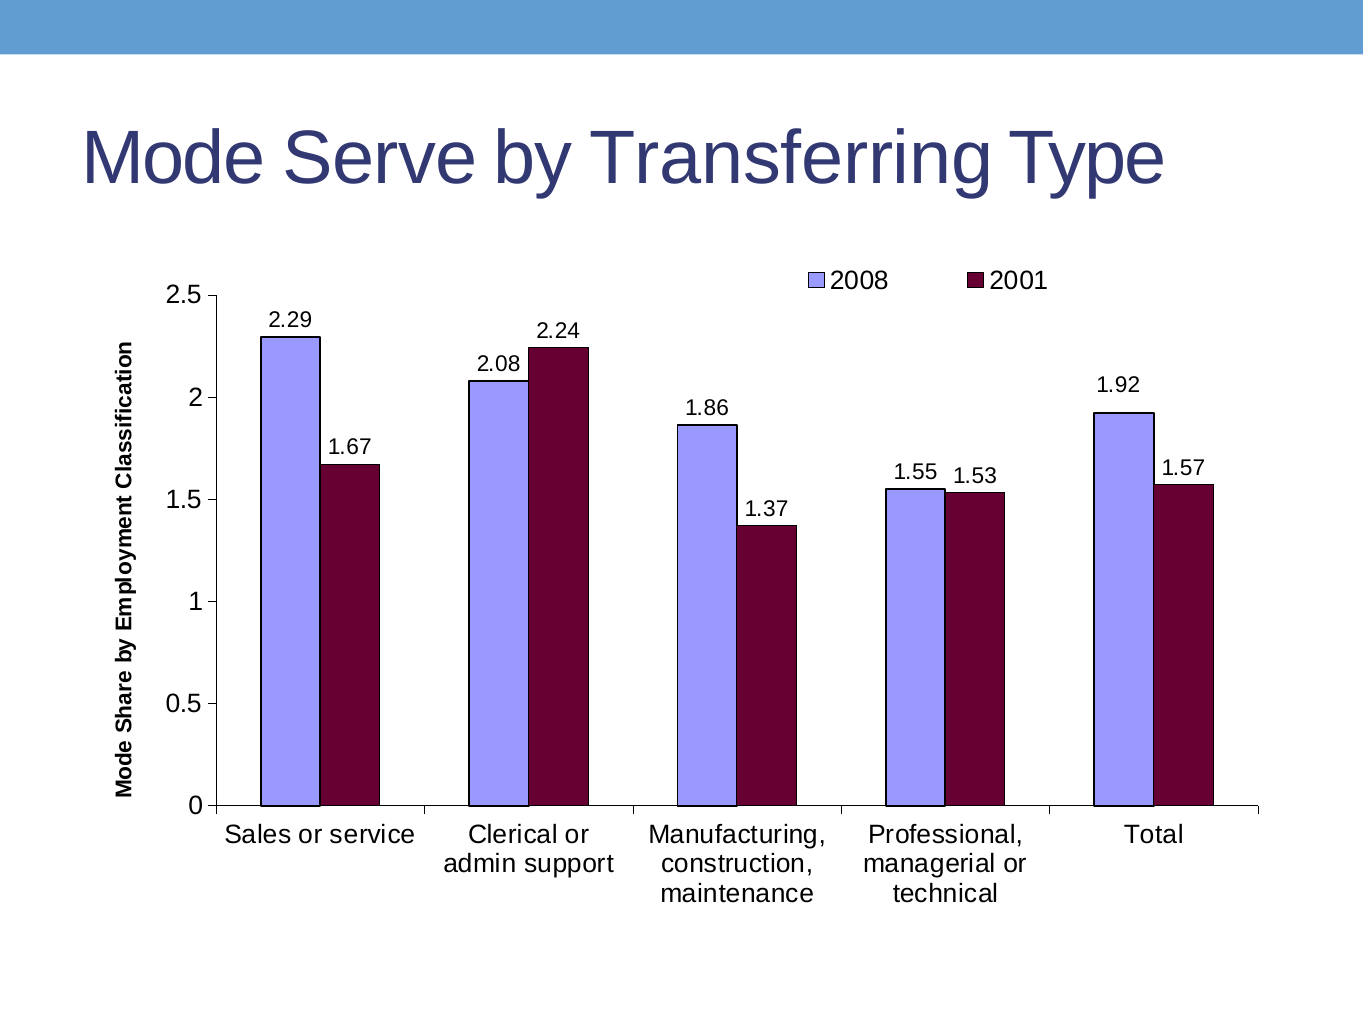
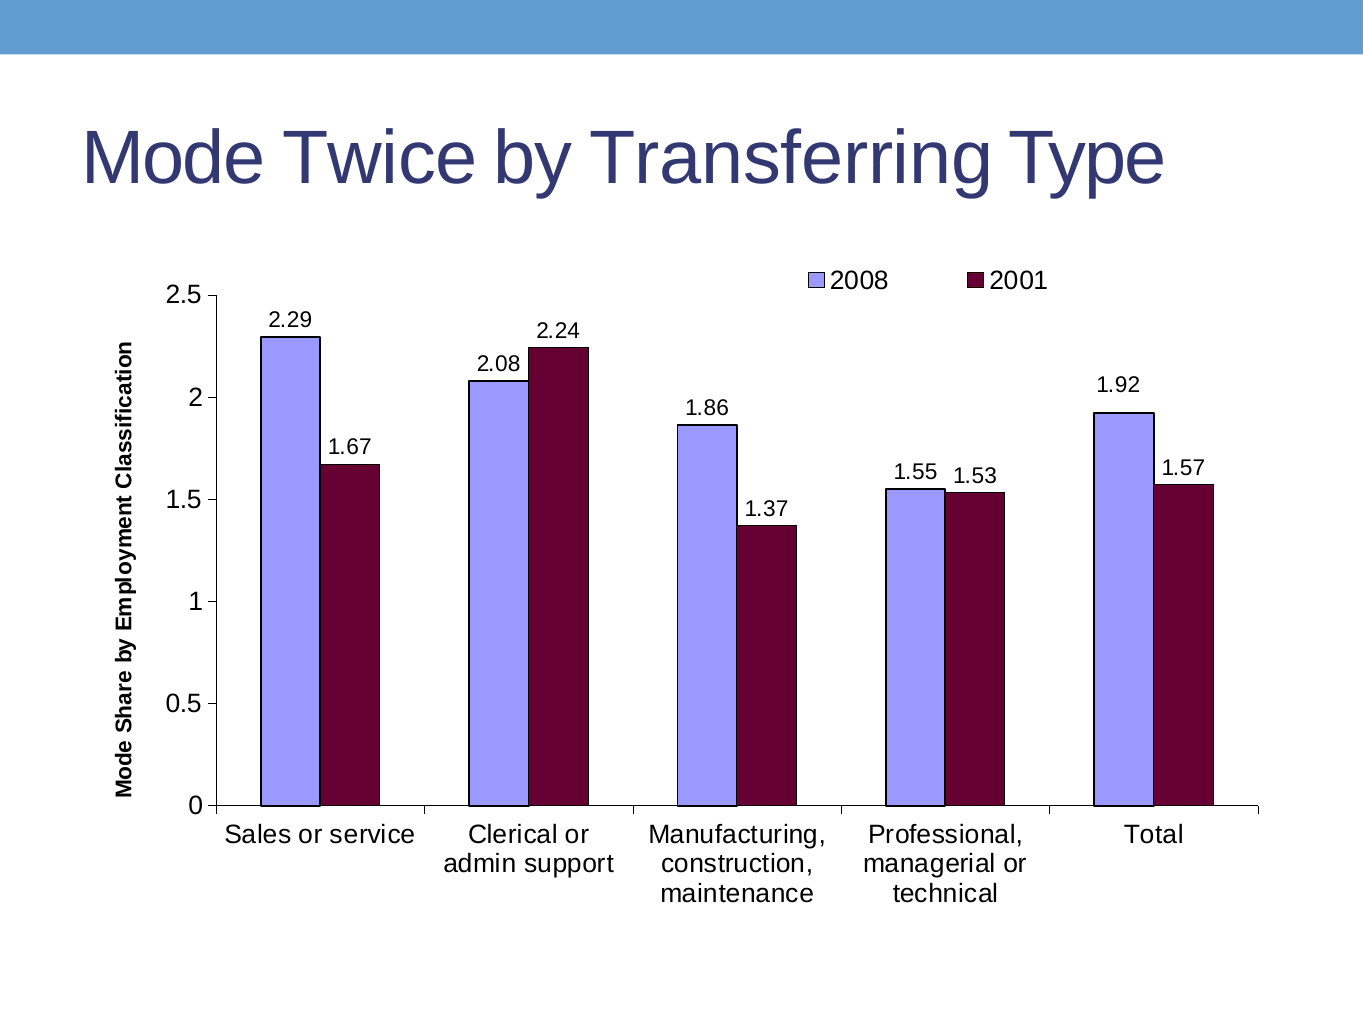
Serve: Serve -> Twice (380, 159)
